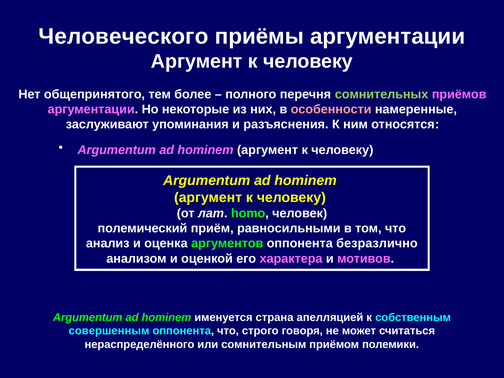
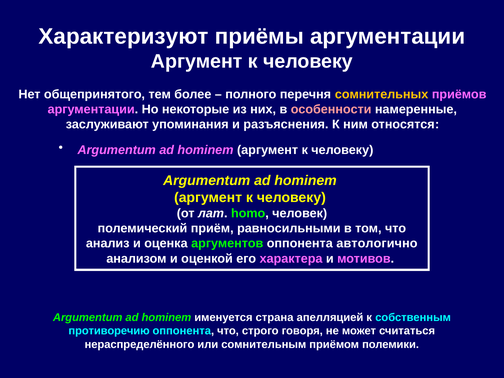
Человеческого: Человеческого -> Характеризуют (124, 36)
сомнительных colour: light green -> yellow (382, 94)
безразлично: безразлично -> автологично (377, 243)
совершенным: совершенным -> противоречию (109, 331)
